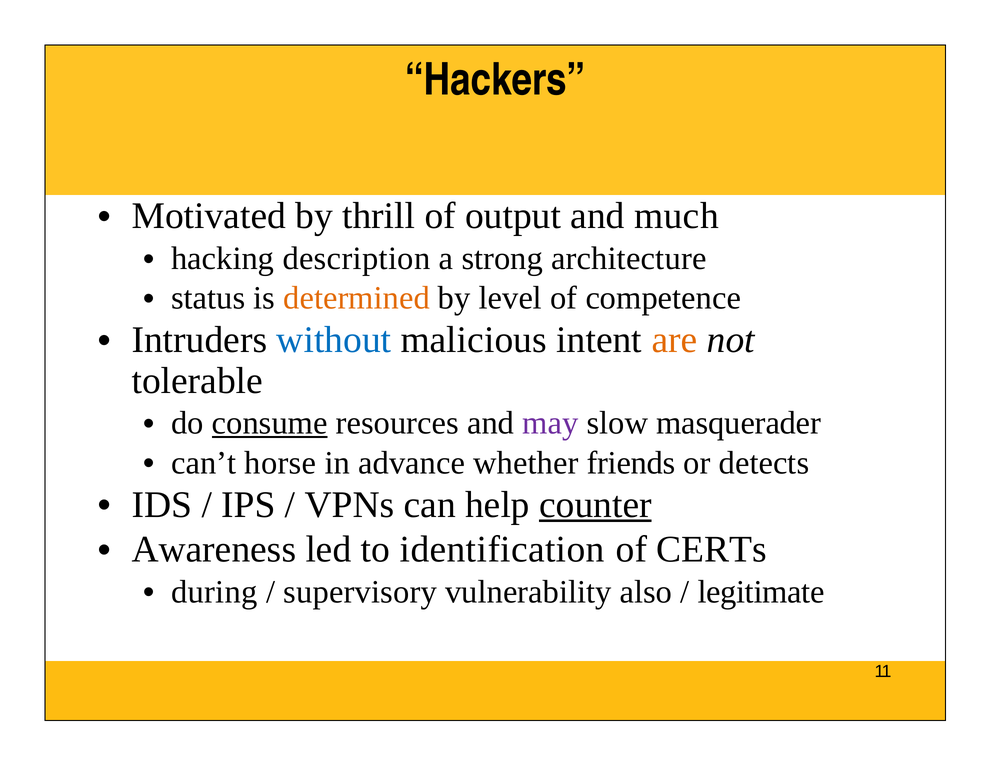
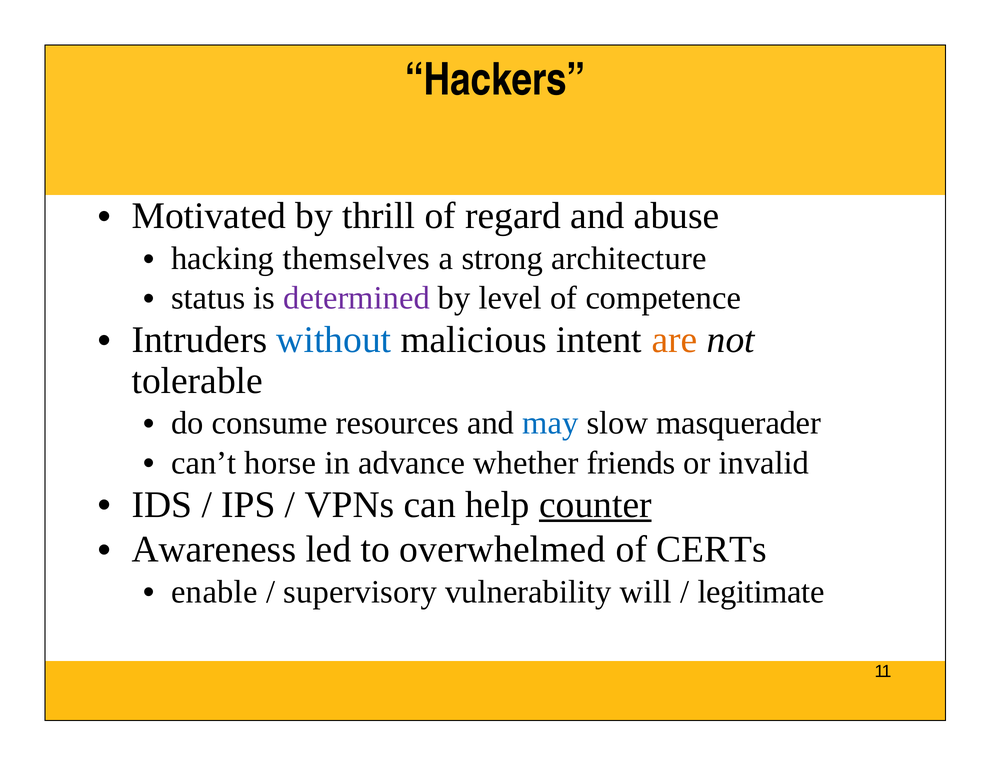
output: output -> regard (513, 216)
much: much -> abuse (677, 216)
description: description -> themselves (356, 258)
determined colour: orange -> purple (357, 298)
consume underline: present -> none (270, 423)
may colour: purple -> blue (550, 423)
detects: detects -> invalid (764, 463)
identification: identification -> overwhelmed (502, 549)
during: during -> enable (214, 591)
also: also -> will (646, 591)
